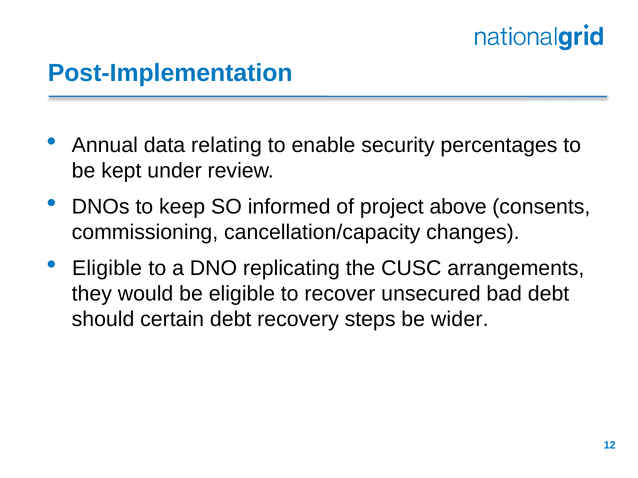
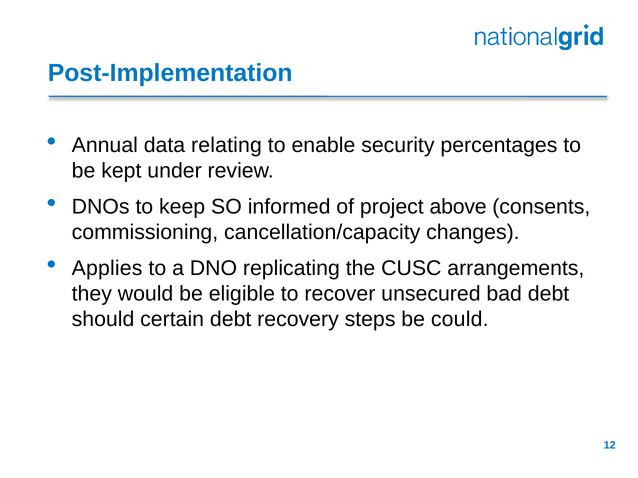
Eligible: Eligible -> Applies (107, 269)
wider: wider -> could (460, 320)
